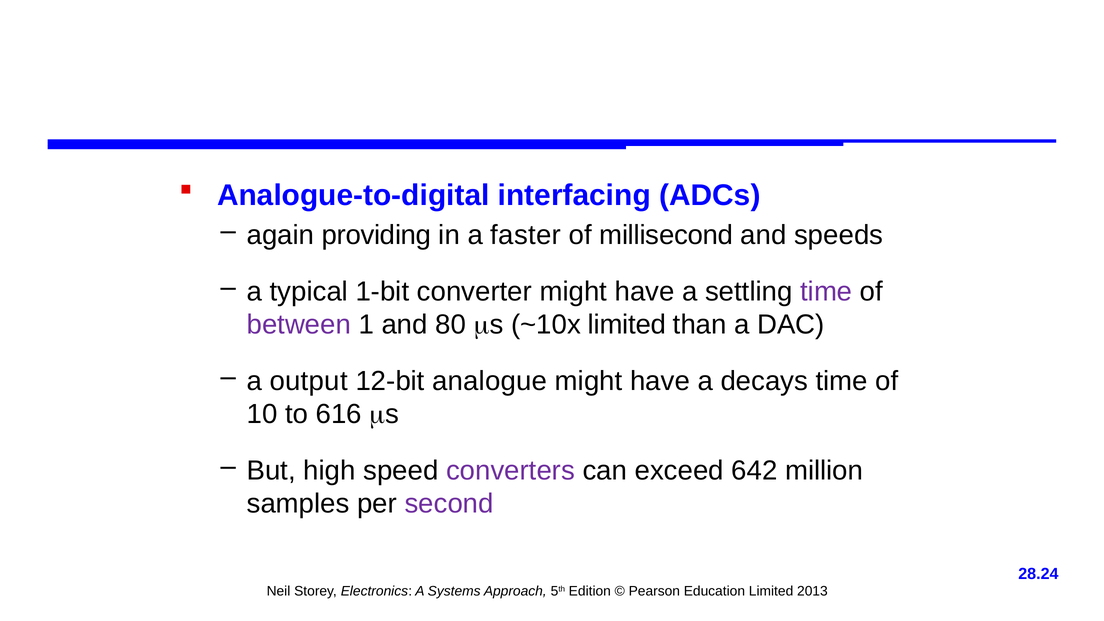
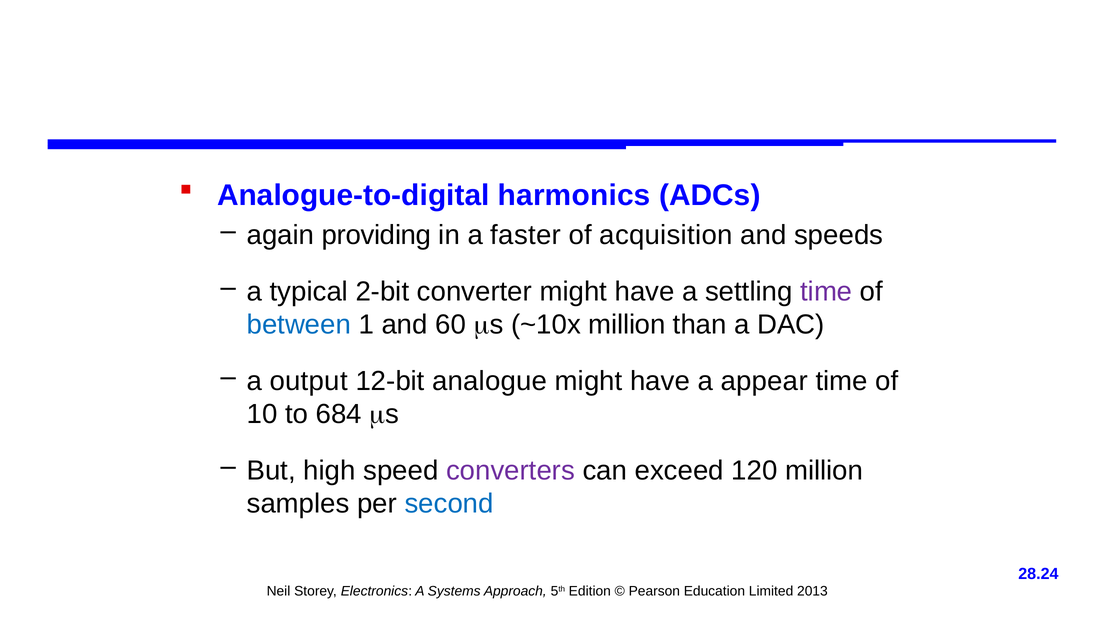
interfacing: interfacing -> harmonics (574, 195)
millisecond: millisecond -> acquisition (666, 235)
1-bit: 1-bit -> 2-bit (382, 291)
between colour: purple -> blue (299, 325)
80: 80 -> 60 (451, 325)
~10x limited: limited -> million (627, 325)
decays: decays -> appear (764, 381)
616: 616 -> 684 (339, 414)
642: 642 -> 120 (754, 470)
second colour: purple -> blue (449, 504)
